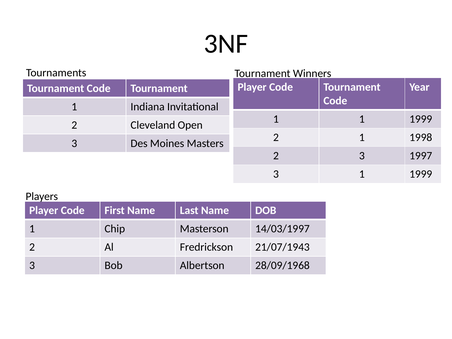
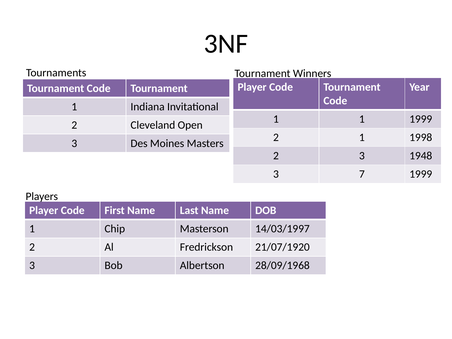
1997: 1997 -> 1948 (421, 156)
3 1: 1 -> 7 (362, 174)
21/07/1943: 21/07/1943 -> 21/07/1920 (282, 247)
